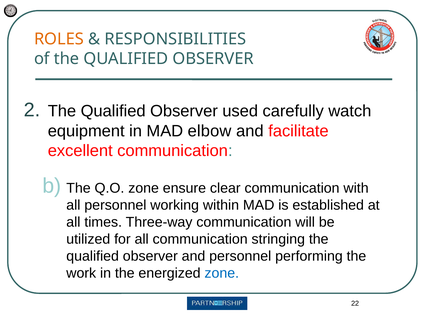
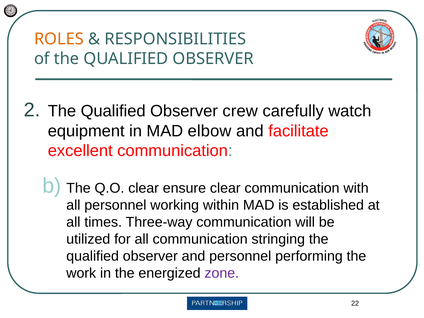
used: used -> crew (240, 111)
Q.O zone: zone -> clear (144, 188)
zone colour: blue -> purple (222, 273)
